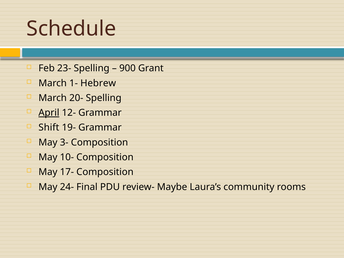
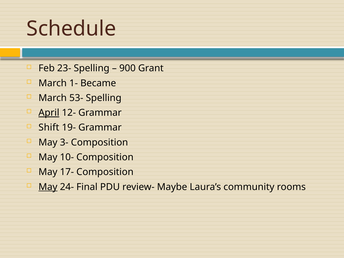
Hebrew: Hebrew -> Became (98, 83)
20-: 20- -> 53- (76, 98)
May underline: none -> present (48, 187)
